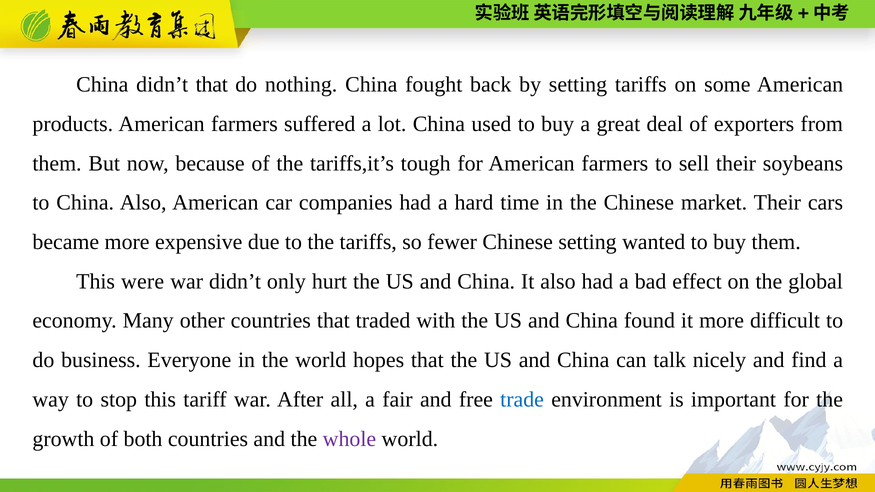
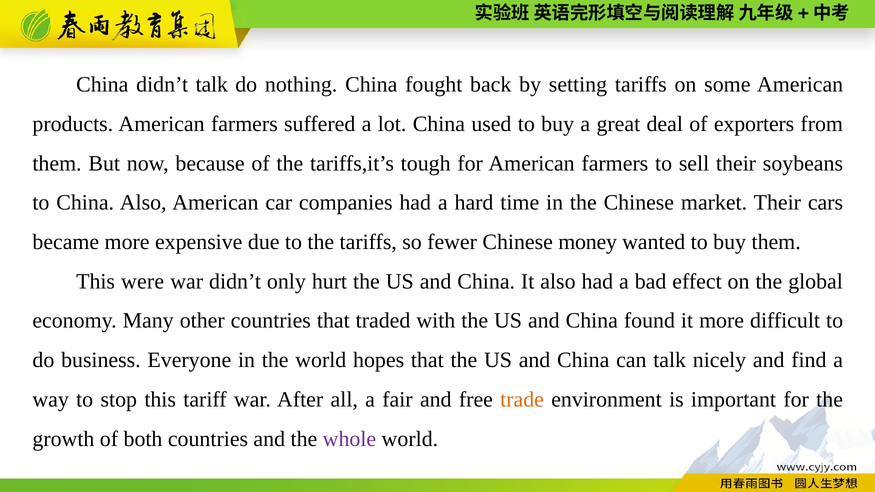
didn’t that: that -> talk (212, 85)
Chinese setting: setting -> money (588, 242)
trade colour: blue -> orange (522, 400)
